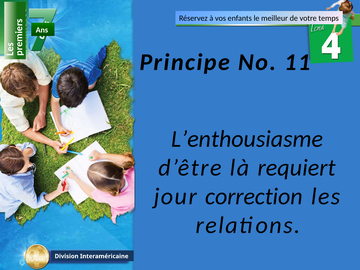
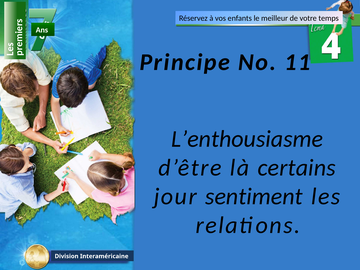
requiert: requiert -> certains (297, 168)
correction: correction -> sentiment (254, 197)
